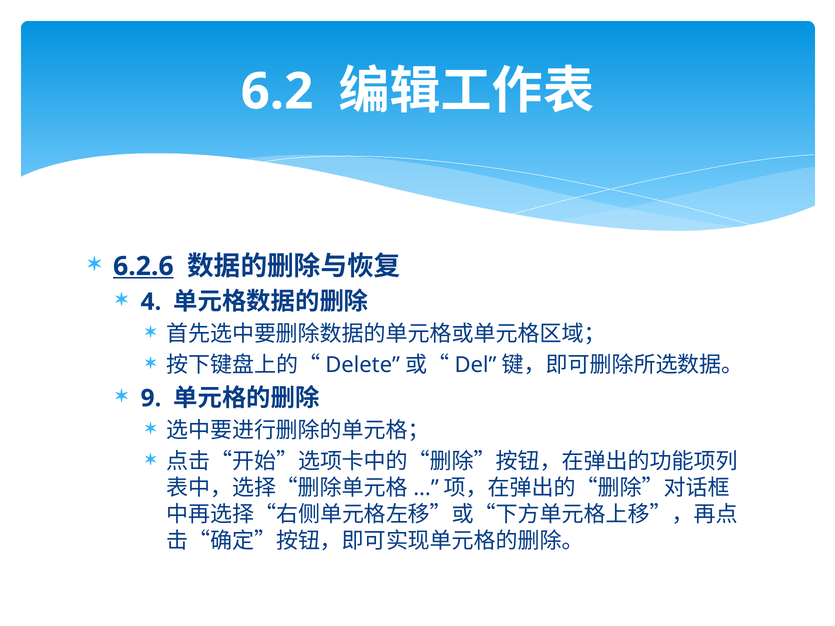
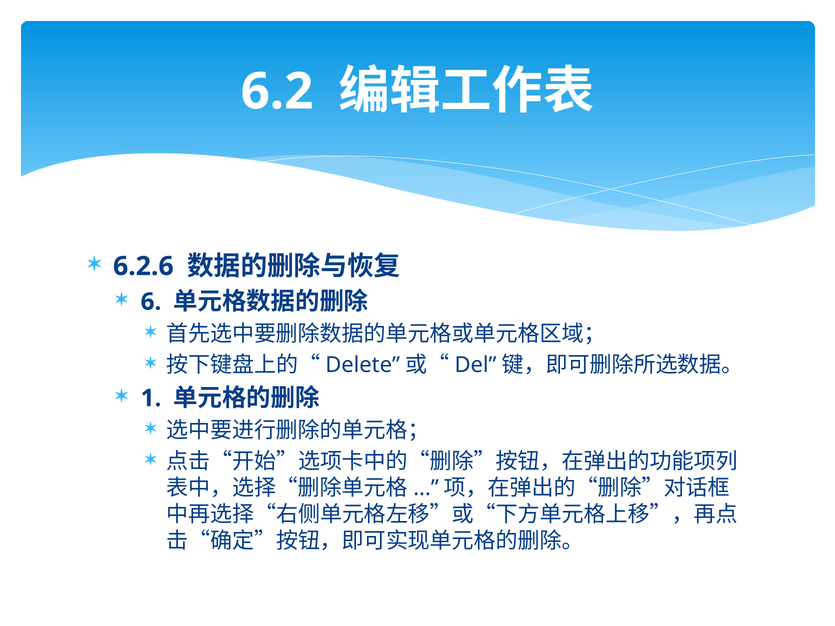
6.2.6 underline: present -> none (143, 266)
4: 4 -> 6 (151, 302)
9: 9 -> 1 (151, 398)
